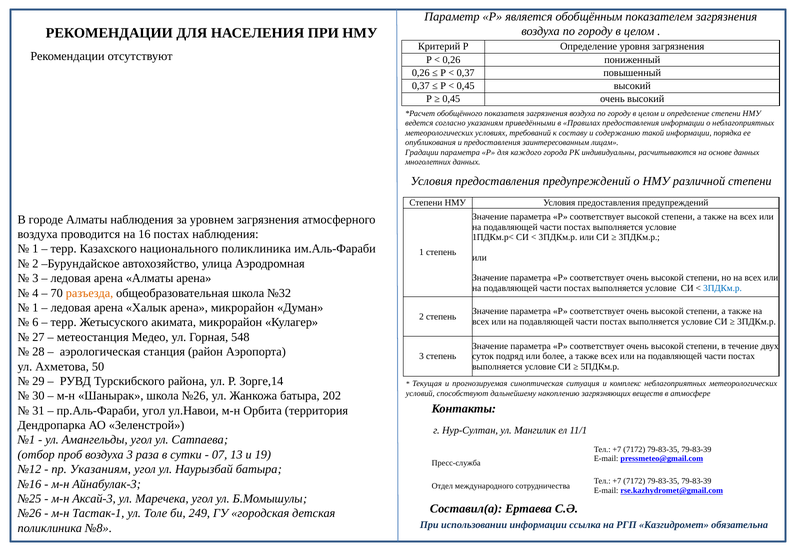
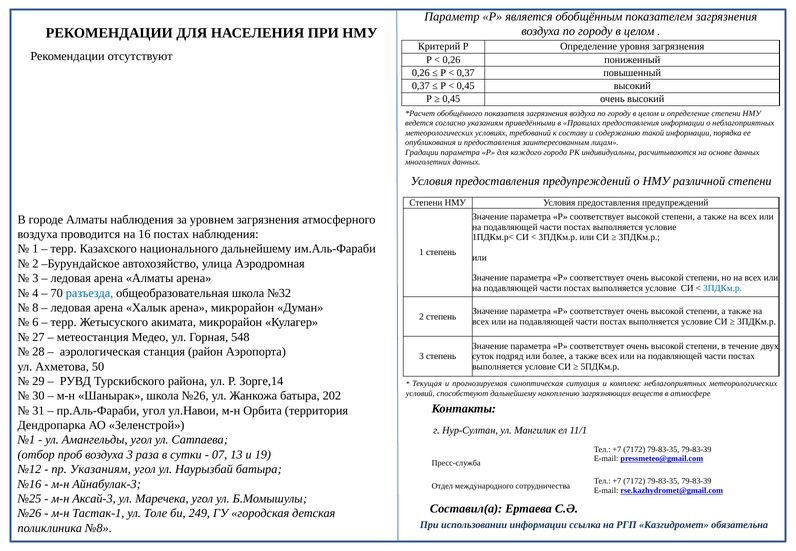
национального поликлиника: поликлиника -> дальнейшему (256, 249)
разъезда colour: orange -> blue (90, 293)
1: 1 -> 8 (35, 308)
